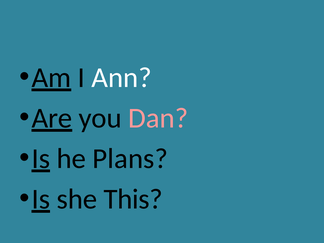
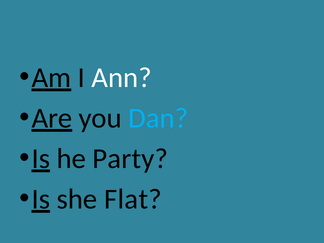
Dan colour: pink -> light blue (158, 118)
Plans: Plans -> Party (130, 159)
This: This -> Flat (133, 199)
